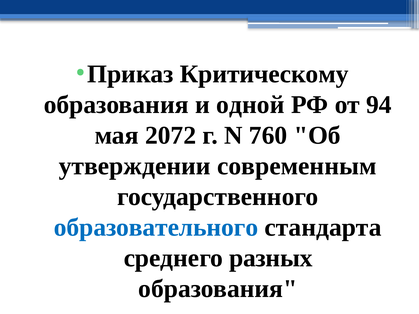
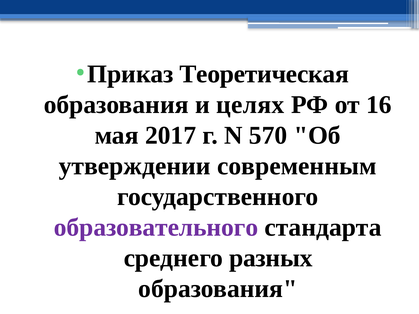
Критическому: Критическому -> Теоретическая (264, 74)
одной: одной -> целях (250, 105)
94: 94 -> 16 (379, 105)
2072: 2072 -> 2017 (171, 135)
760: 760 -> 570 (268, 135)
образовательного colour: blue -> purple (156, 228)
